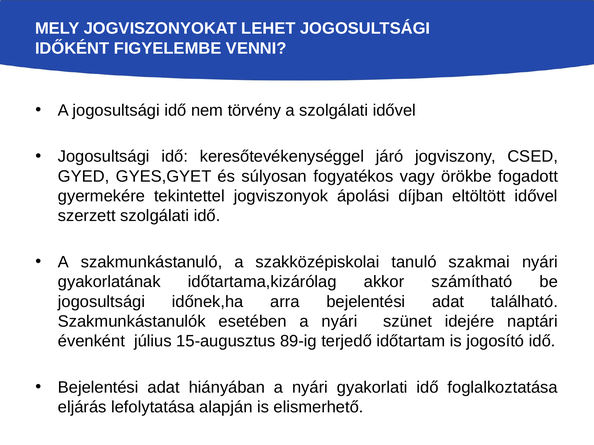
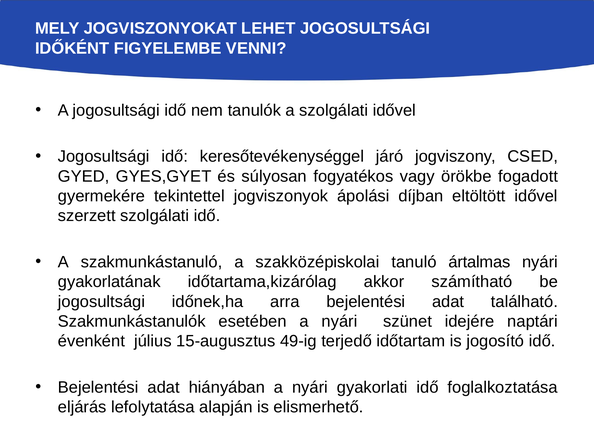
törvény: törvény -> tanulók (254, 110)
szakmai: szakmai -> ártalmas (479, 262)
89-ig: 89-ig -> 49-ig (298, 342)
